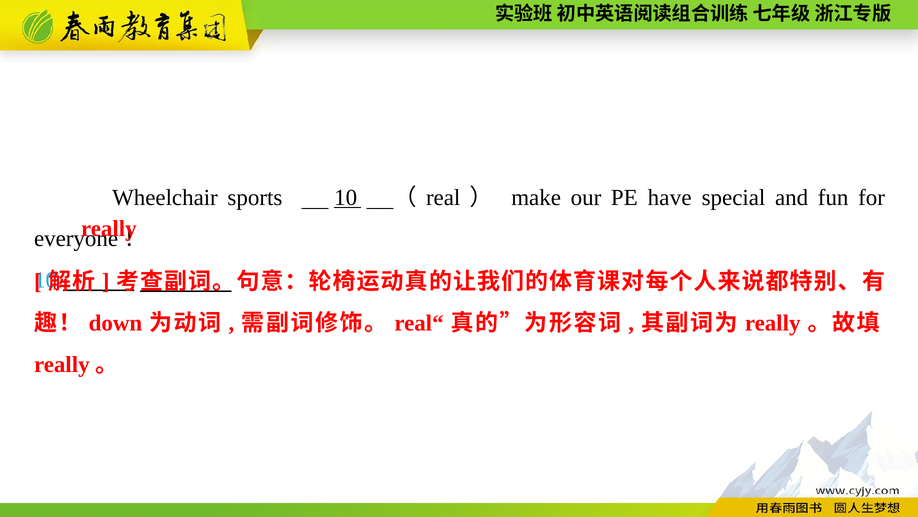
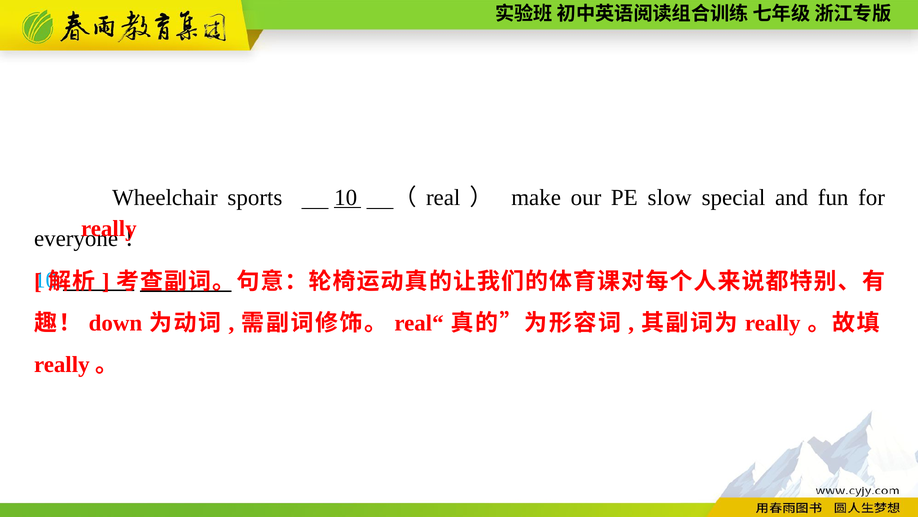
have: have -> slow (670, 197)
